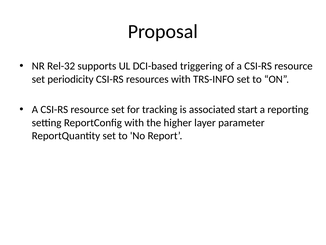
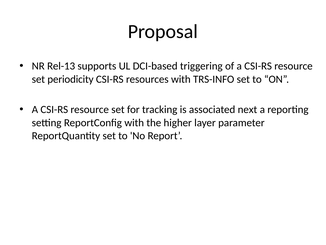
Rel-32: Rel-32 -> Rel-13 (61, 66)
start: start -> next (247, 109)
